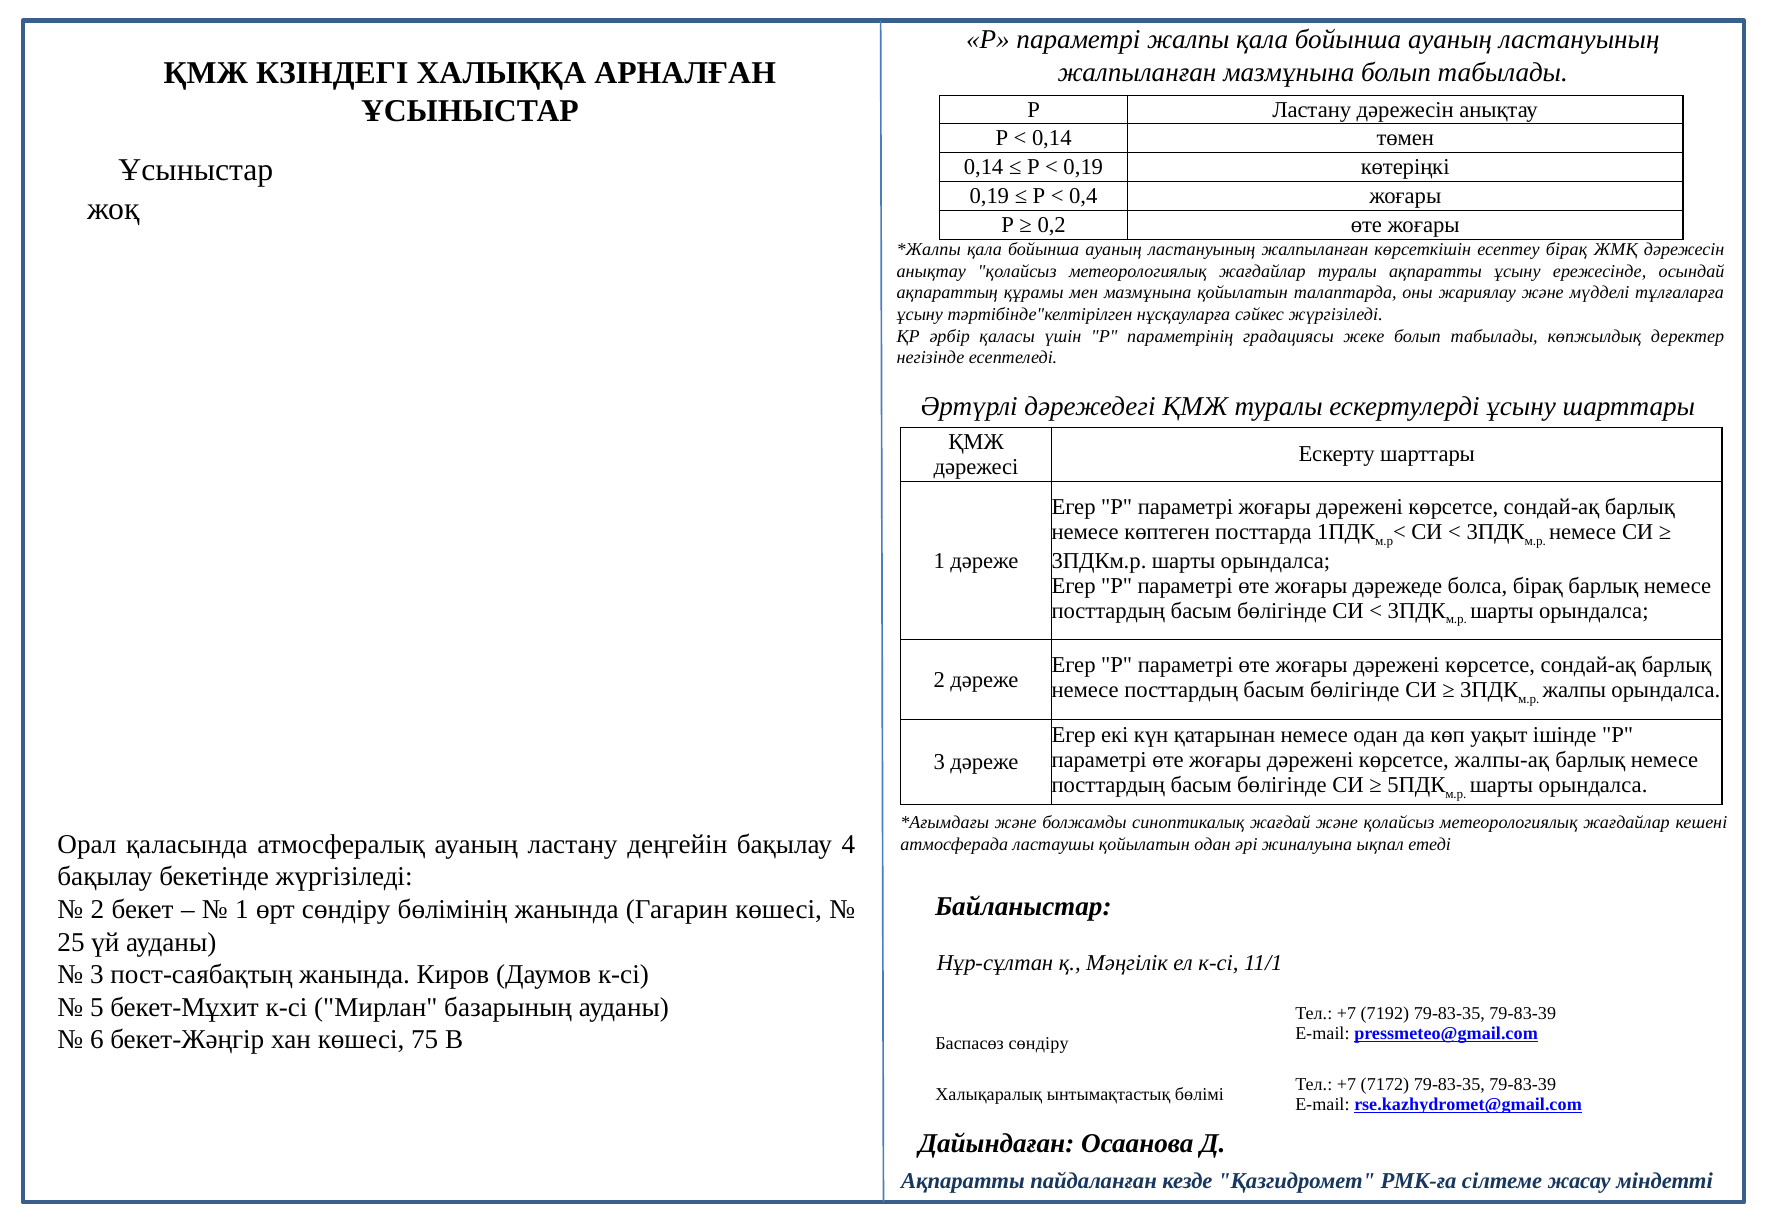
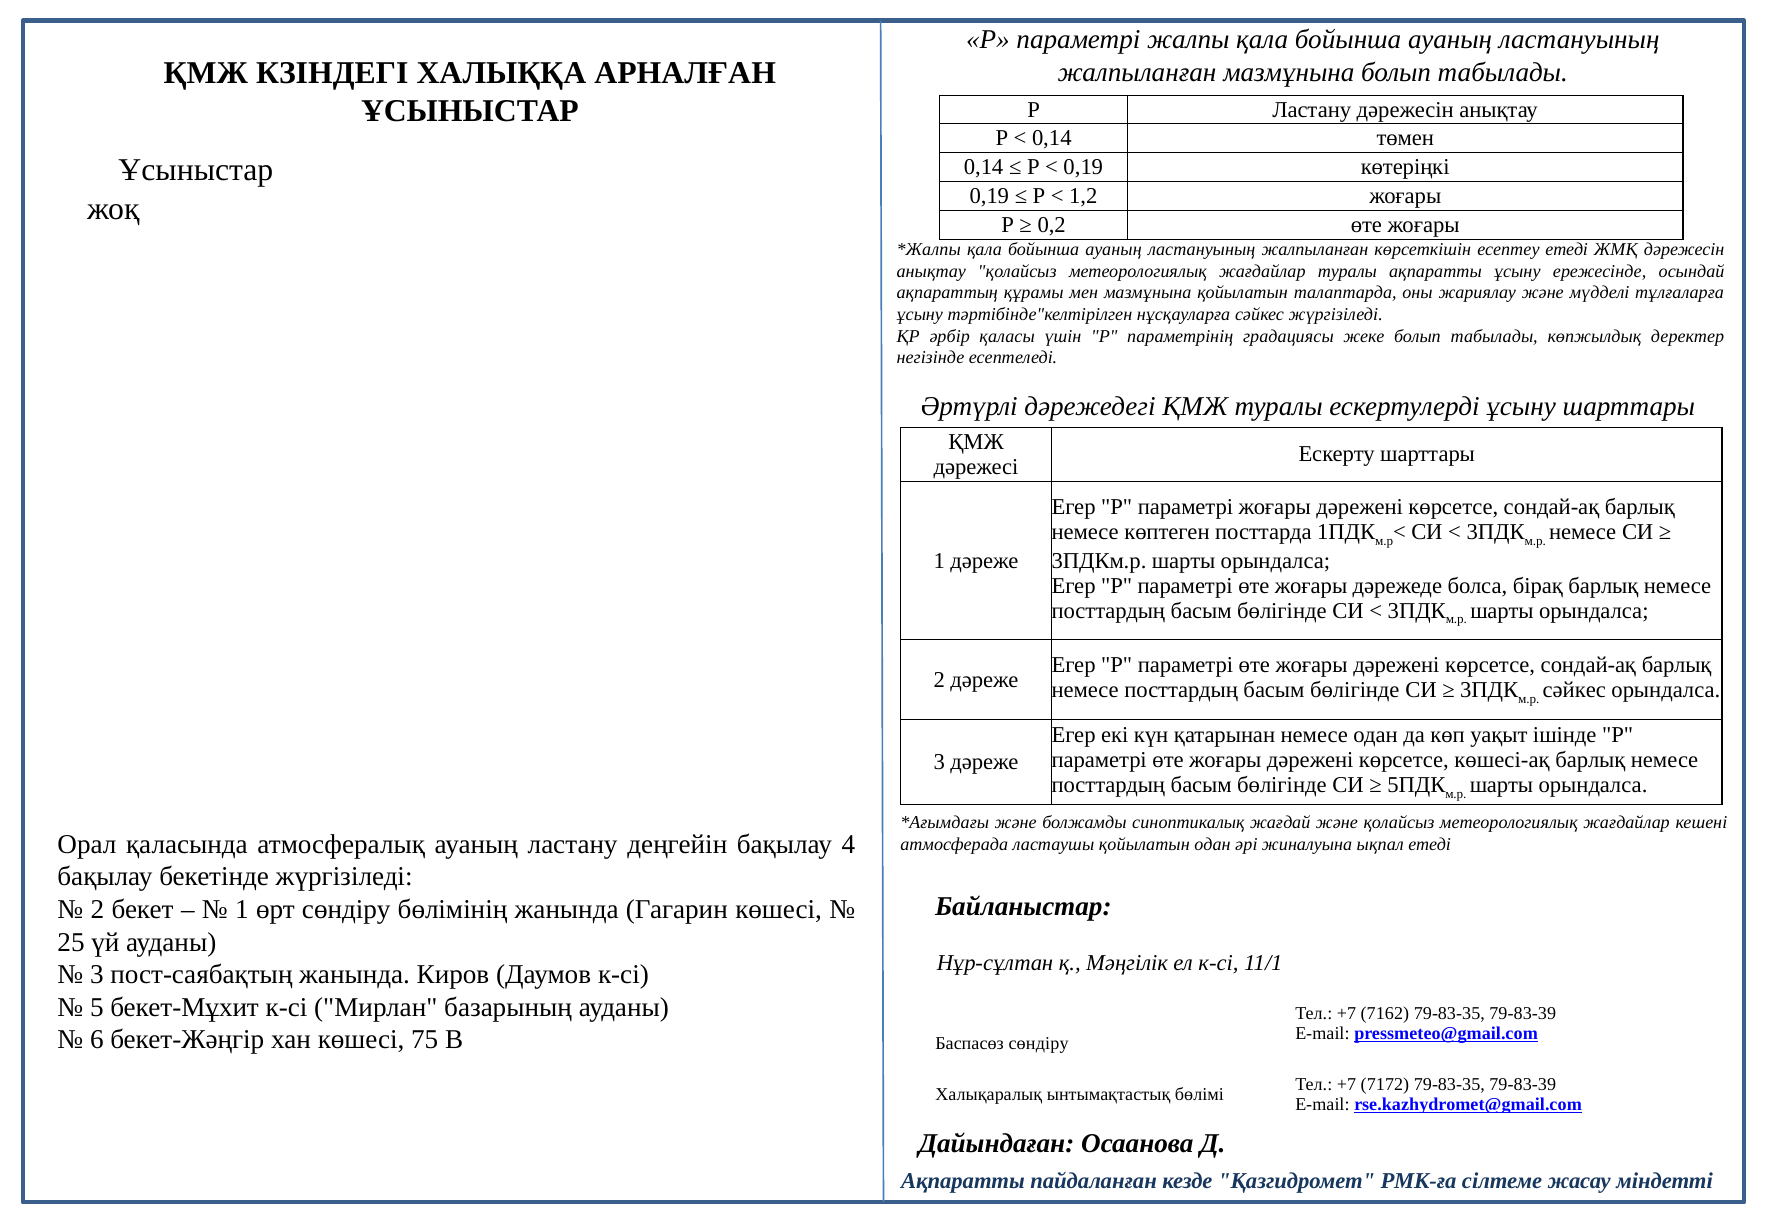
0,4: 0,4 -> 1,2 (1083, 196)
есептеу бірақ: бірақ -> етеді (1567, 249)
жалпы: жалпы -> сәйкес (1574, 690)
жалпы-ақ: жалпы-ақ -> көшесі-ақ (1502, 760)
7192: 7192 -> 7162 (1385, 1014)
